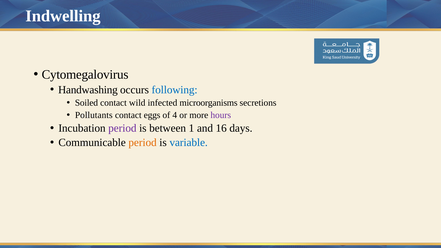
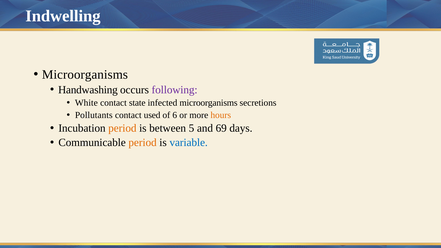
Cytomegalovirus: Cytomegalovirus -> Microorganisms (85, 75)
following colour: blue -> purple (175, 90)
Soiled: Soiled -> White (86, 103)
wild: wild -> state (137, 103)
eggs: eggs -> used (152, 115)
4: 4 -> 6 (175, 115)
hours colour: purple -> orange (221, 115)
period colour: purple -> orange (122, 128)
1: 1 -> 5 (191, 128)
16: 16 -> 69 (221, 128)
